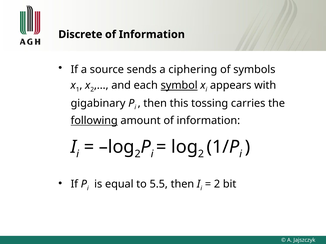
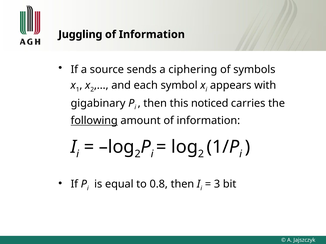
Discrete: Discrete -> Juggling (80, 35)
symbol underline: present -> none (179, 86)
tossing: tossing -> noticed (210, 103)
5.5: 5.5 -> 0.8 (159, 185)
2: 2 -> 3 (217, 185)
